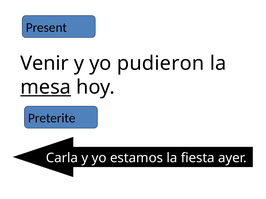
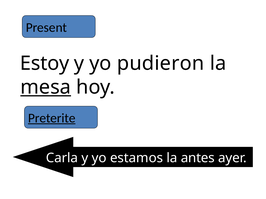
Venir: Venir -> Estoy (45, 63)
Preterite underline: none -> present (52, 118)
fiesta: fiesta -> antes (198, 158)
